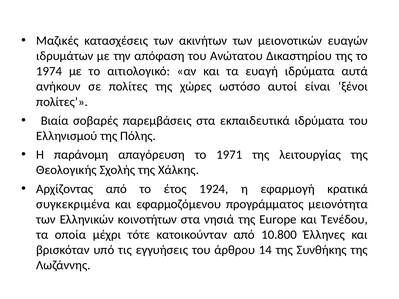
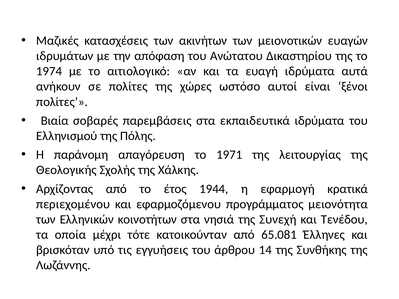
1924: 1924 -> 1944 (214, 189)
συγκεκριμένα: συγκεκριμένα -> περιεχομένου (73, 204)
Europe: Europe -> Συνεχή (278, 220)
10.800: 10.800 -> 65.081 (279, 235)
